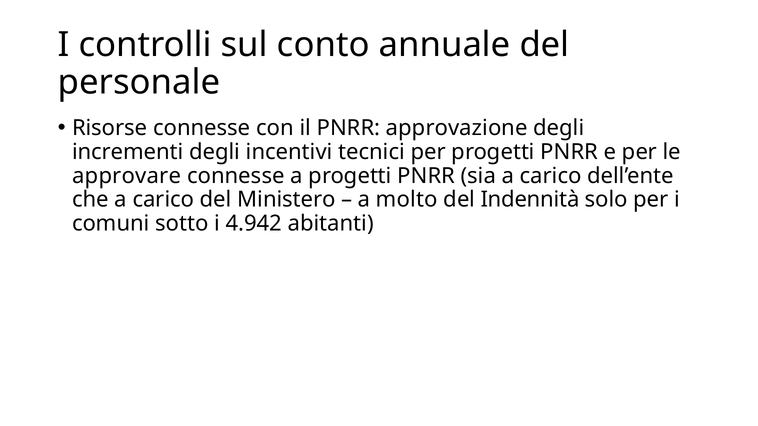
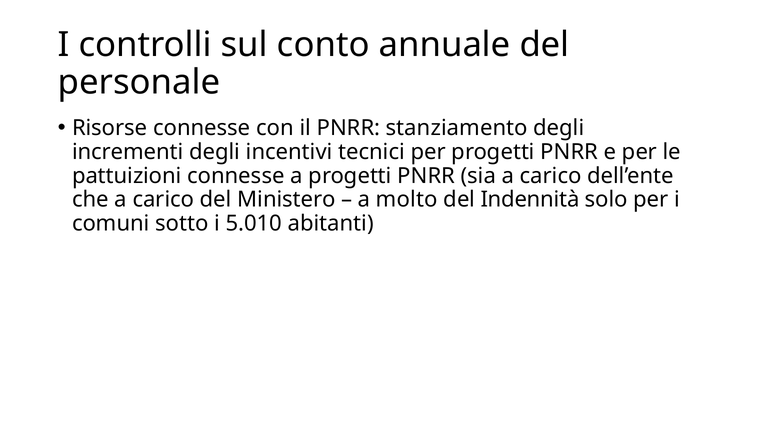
approvazione: approvazione -> stanziamento (457, 128)
approvare: approvare -> pattuizioni (127, 176)
4.942: 4.942 -> 5.010 (254, 224)
